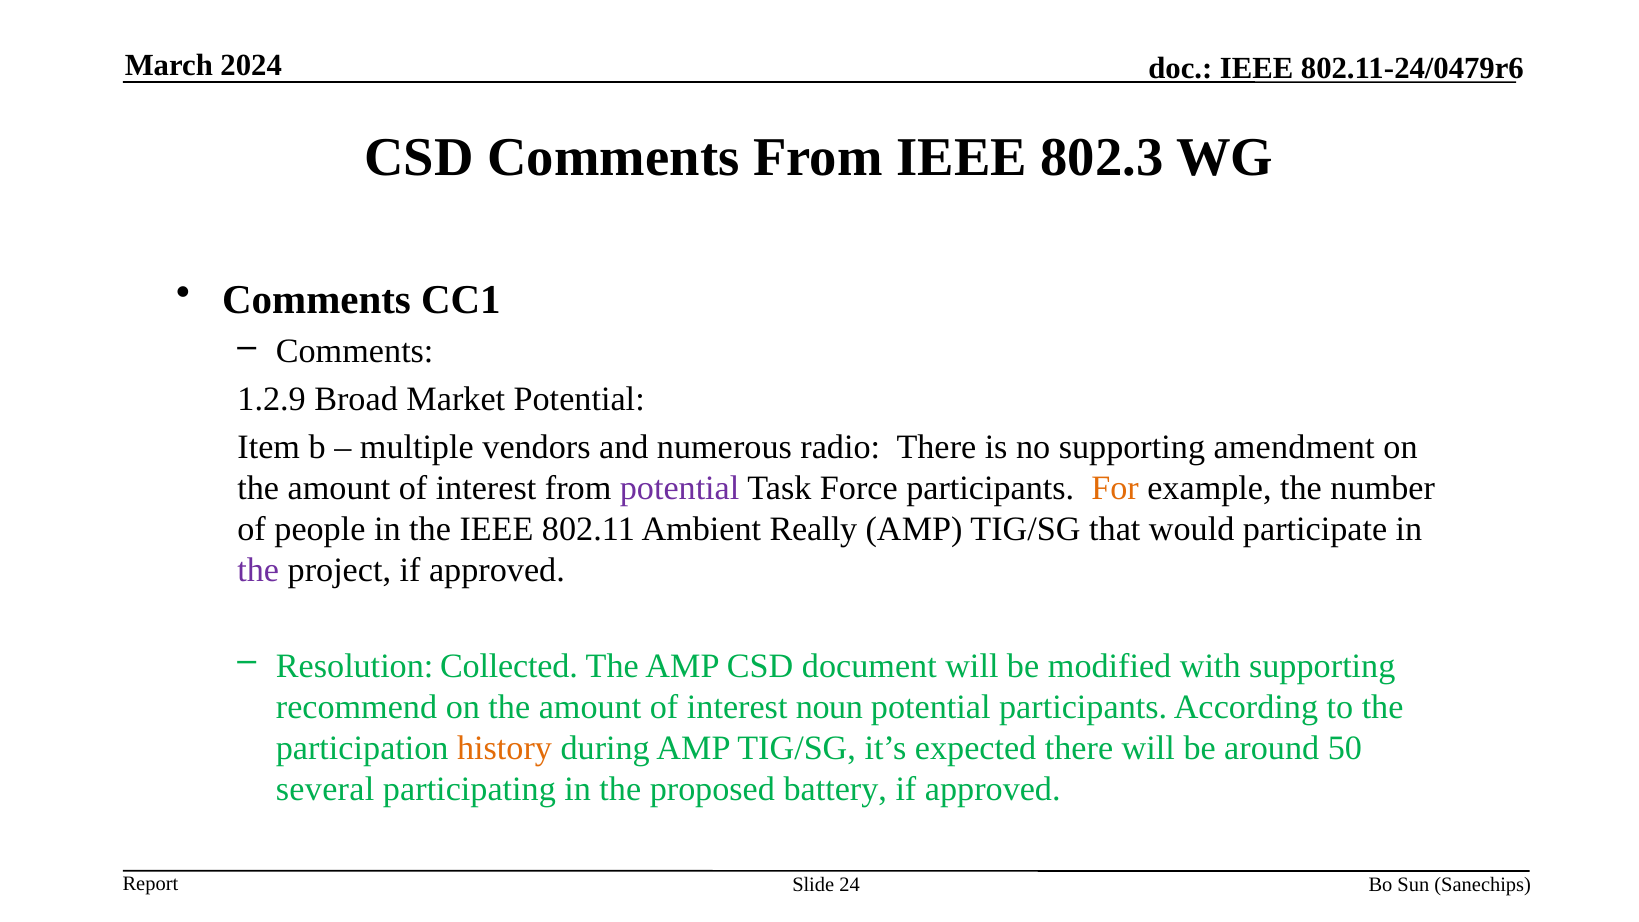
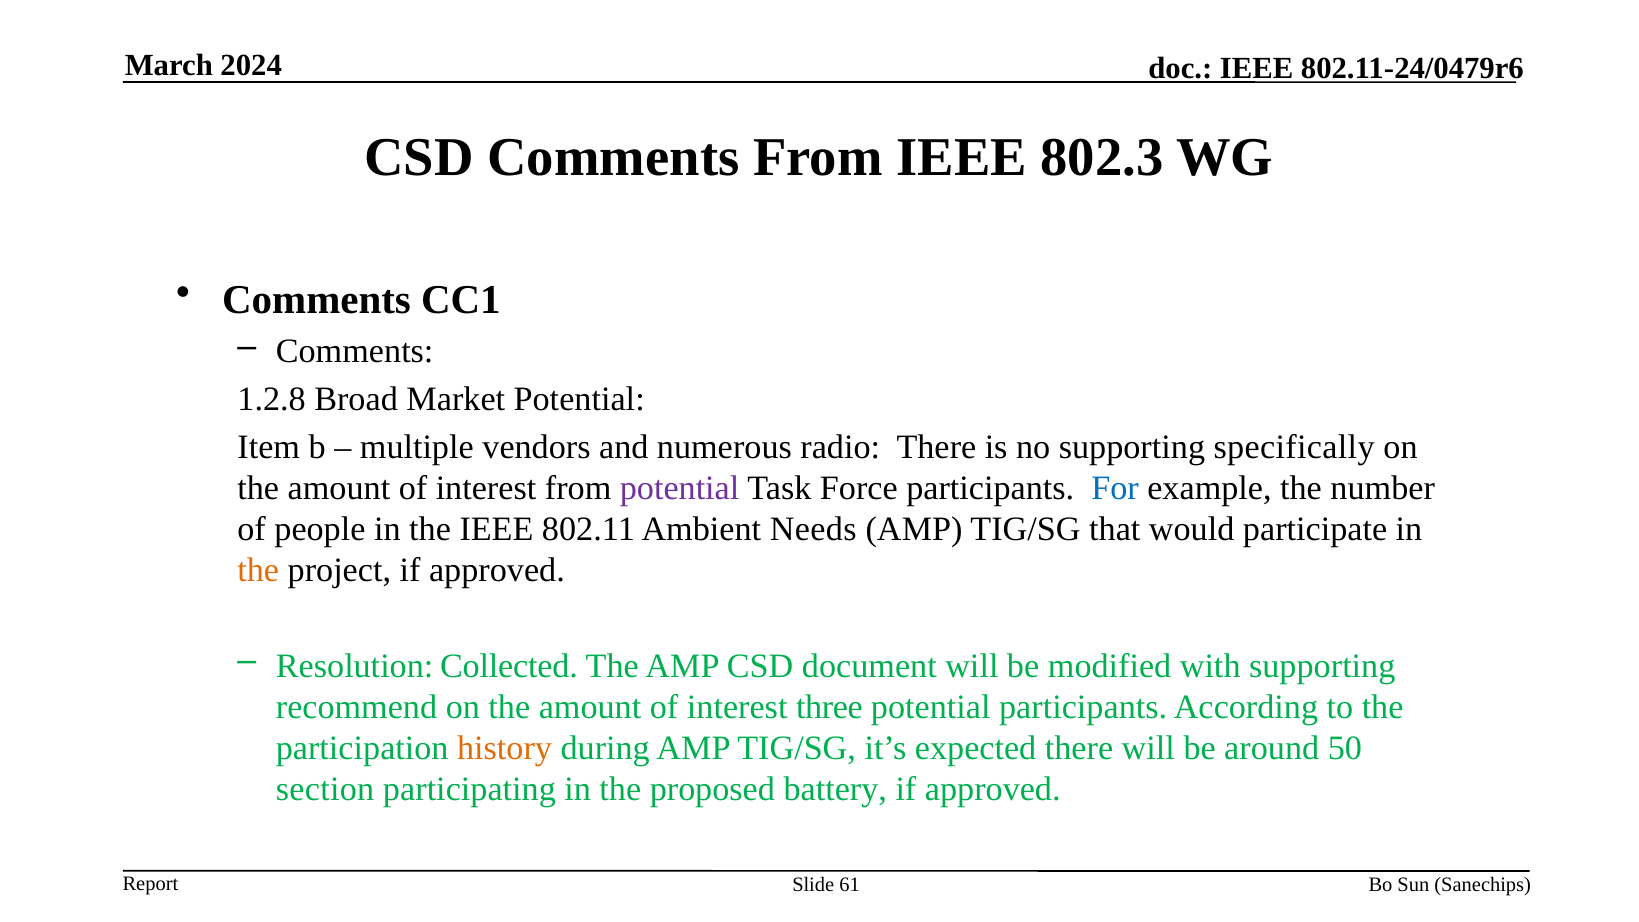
1.2.9: 1.2.9 -> 1.2.8 (272, 399)
amendment: amendment -> specifically (1294, 447)
For colour: orange -> blue (1115, 488)
Really: Really -> Needs (813, 529)
the colour: purple -> orange (258, 570)
noun: noun -> three (829, 707)
several: several -> section (325, 789)
24: 24 -> 61 (850, 884)
